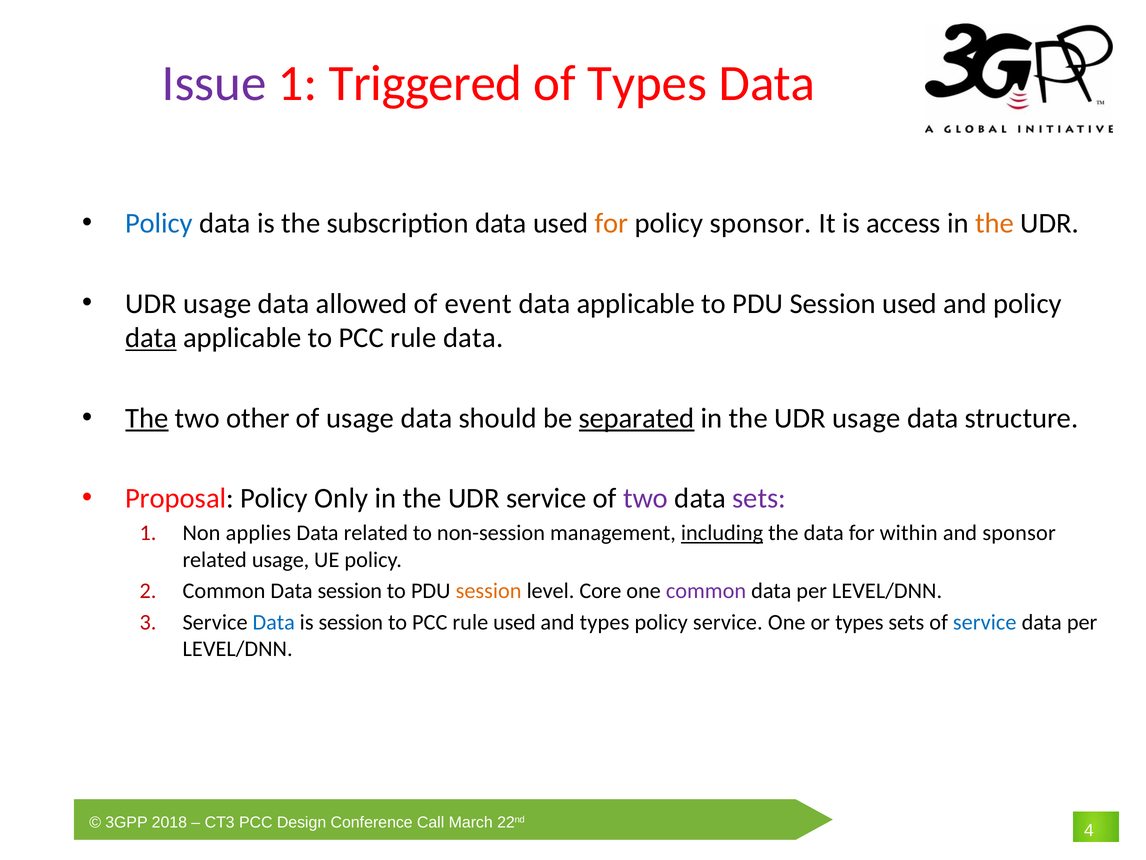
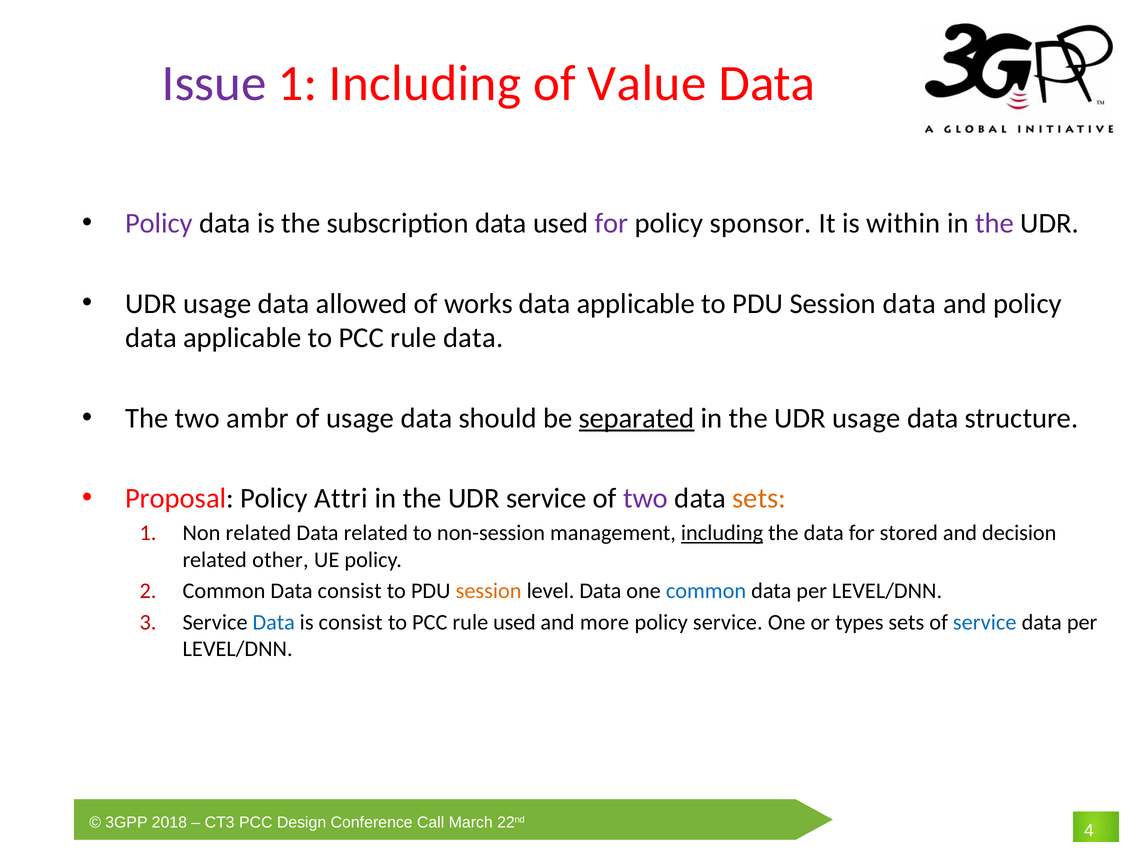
1 Triggered: Triggered -> Including (425, 83)
of Types: Types -> Value (647, 83)
Policy colour: blue -> purple (159, 223)
for colour: orange -> purple (612, 223)
access: access -> within (903, 223)
the colour: orange -> purple (994, 223)
event: event -> works (478, 303)
Session used: used -> data (909, 303)
data underline: present -> none (151, 338)
The underline: present -> none (147, 418)
other: other -> ambr (258, 418)
Only: Only -> Attri (341, 498)
sets colour: purple -> orange (759, 498)
Non applies: applies -> related (258, 533)
within: within -> stored (909, 533)
and sponsor: sponsor -> decision (1019, 533)
related usage: usage -> other (280, 560)
Data session: session -> consist (350, 591)
level Core: Core -> Data (600, 591)
common colour: purple -> blue (706, 591)
is session: session -> consist (351, 622)
and types: types -> more (604, 622)
